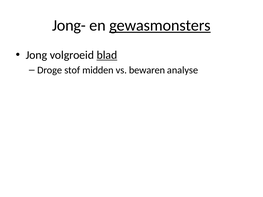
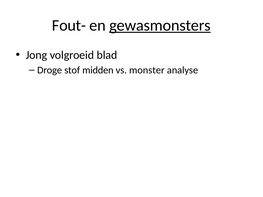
Jong-: Jong- -> Fout- (69, 25)
blad underline: present -> none (107, 55)
bewaren: bewaren -> monster (147, 70)
